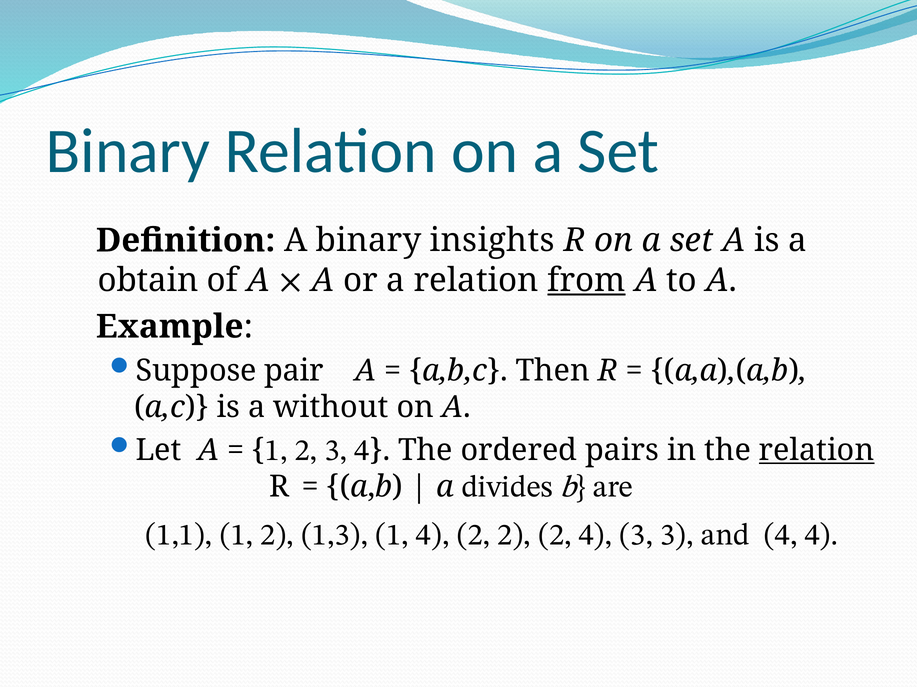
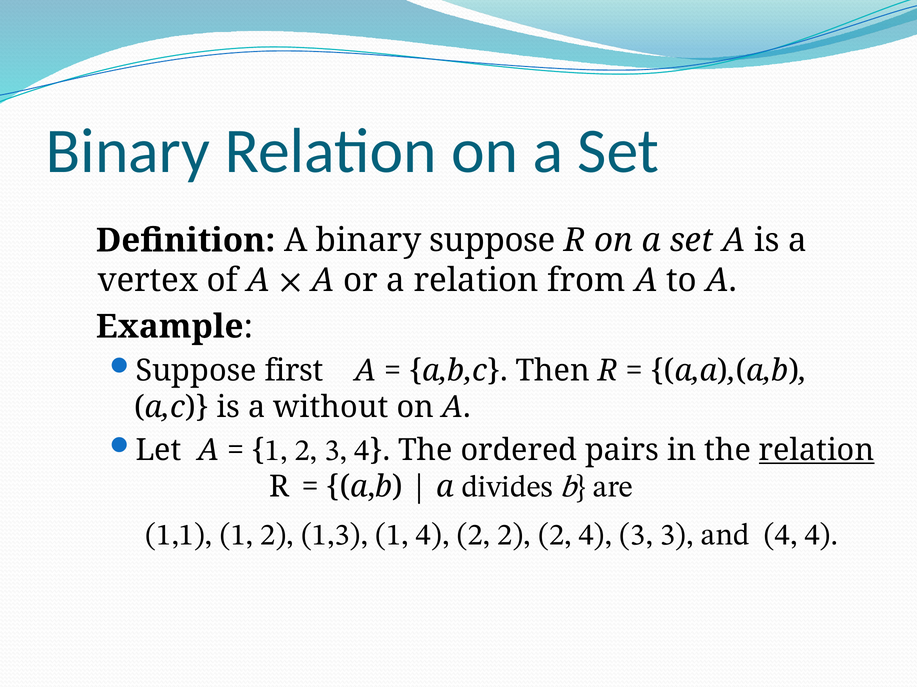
binary insights: insights -> suppose (493, 241)
obtain: obtain -> vertex (148, 281)
from underline: present -> none (587, 281)
pair: pair -> first (294, 371)
